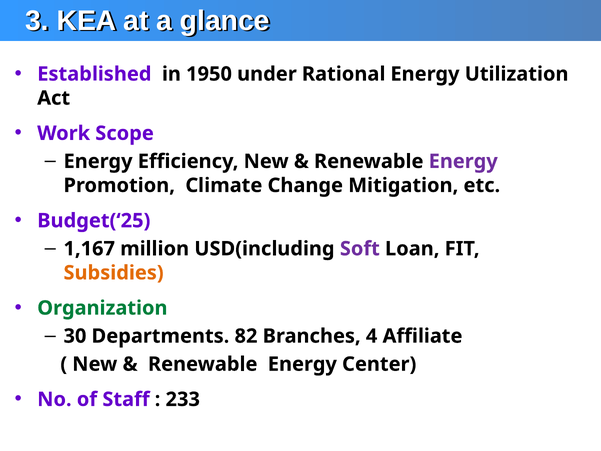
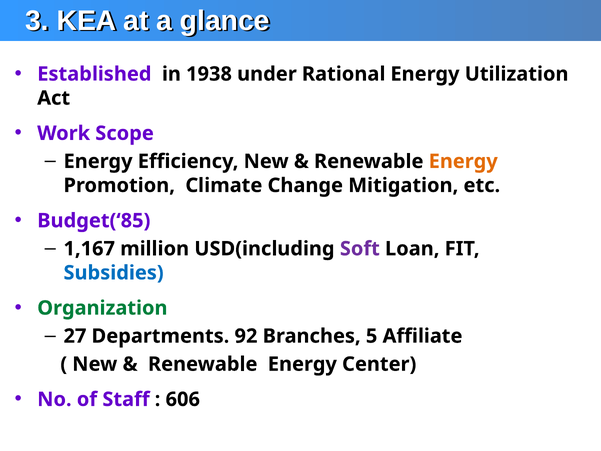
1950: 1950 -> 1938 (209, 74)
Energy colour: purple -> orange (463, 161)
Budget(‘25: Budget(‘25 -> Budget(‘85 (94, 221)
Subsidies colour: orange -> blue (114, 273)
30: 30 -> 27 (75, 336)
82: 82 -> 92 (246, 336)
4: 4 -> 5 (372, 336)
233: 233 -> 606 (183, 399)
